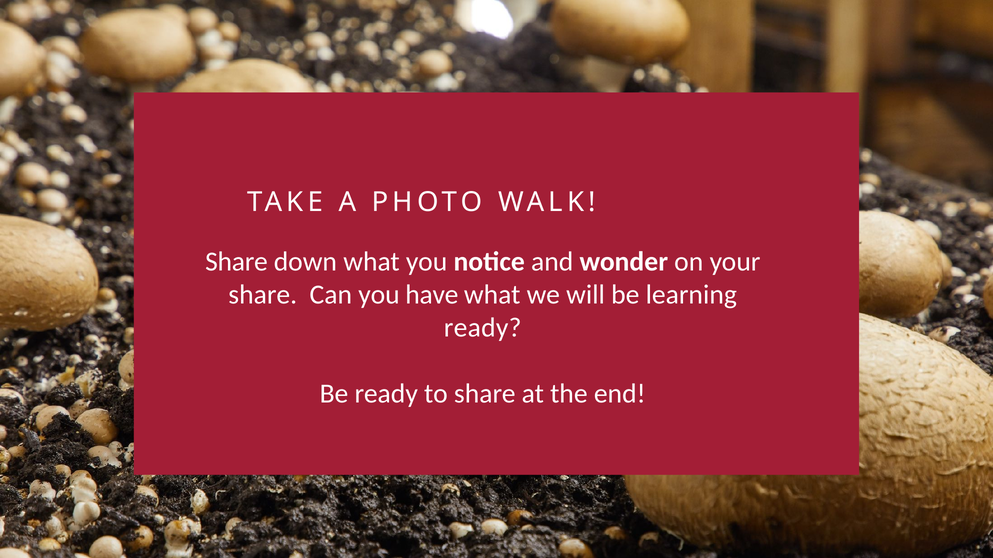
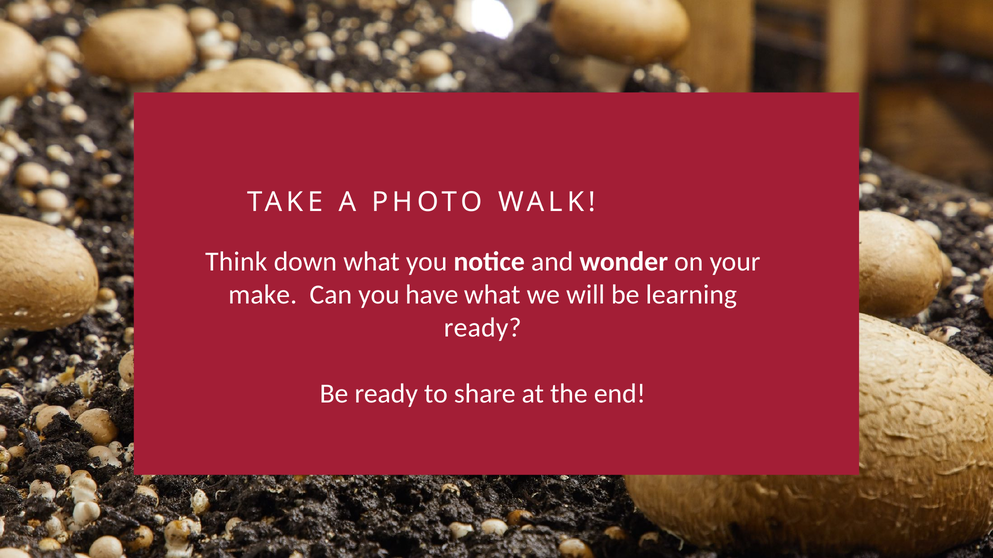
Share: Share -> Think (236, 262)
share: share -> make (263, 295)
